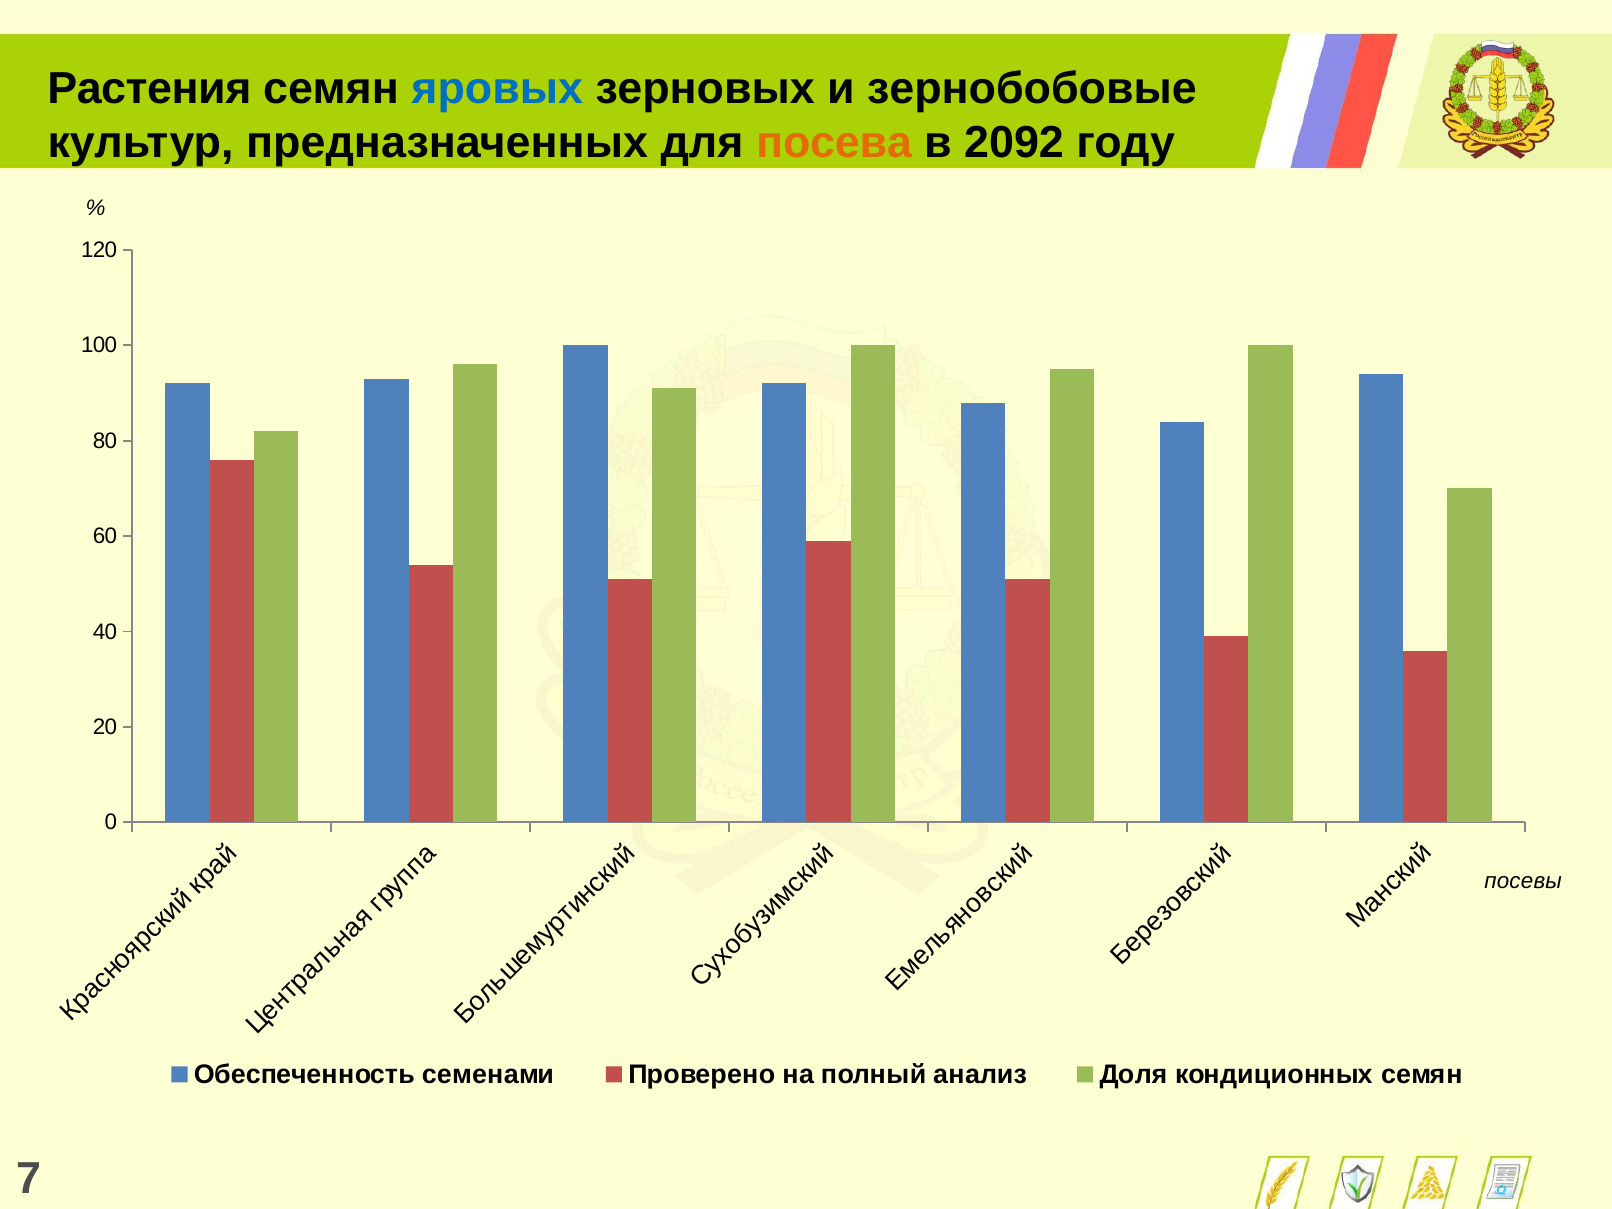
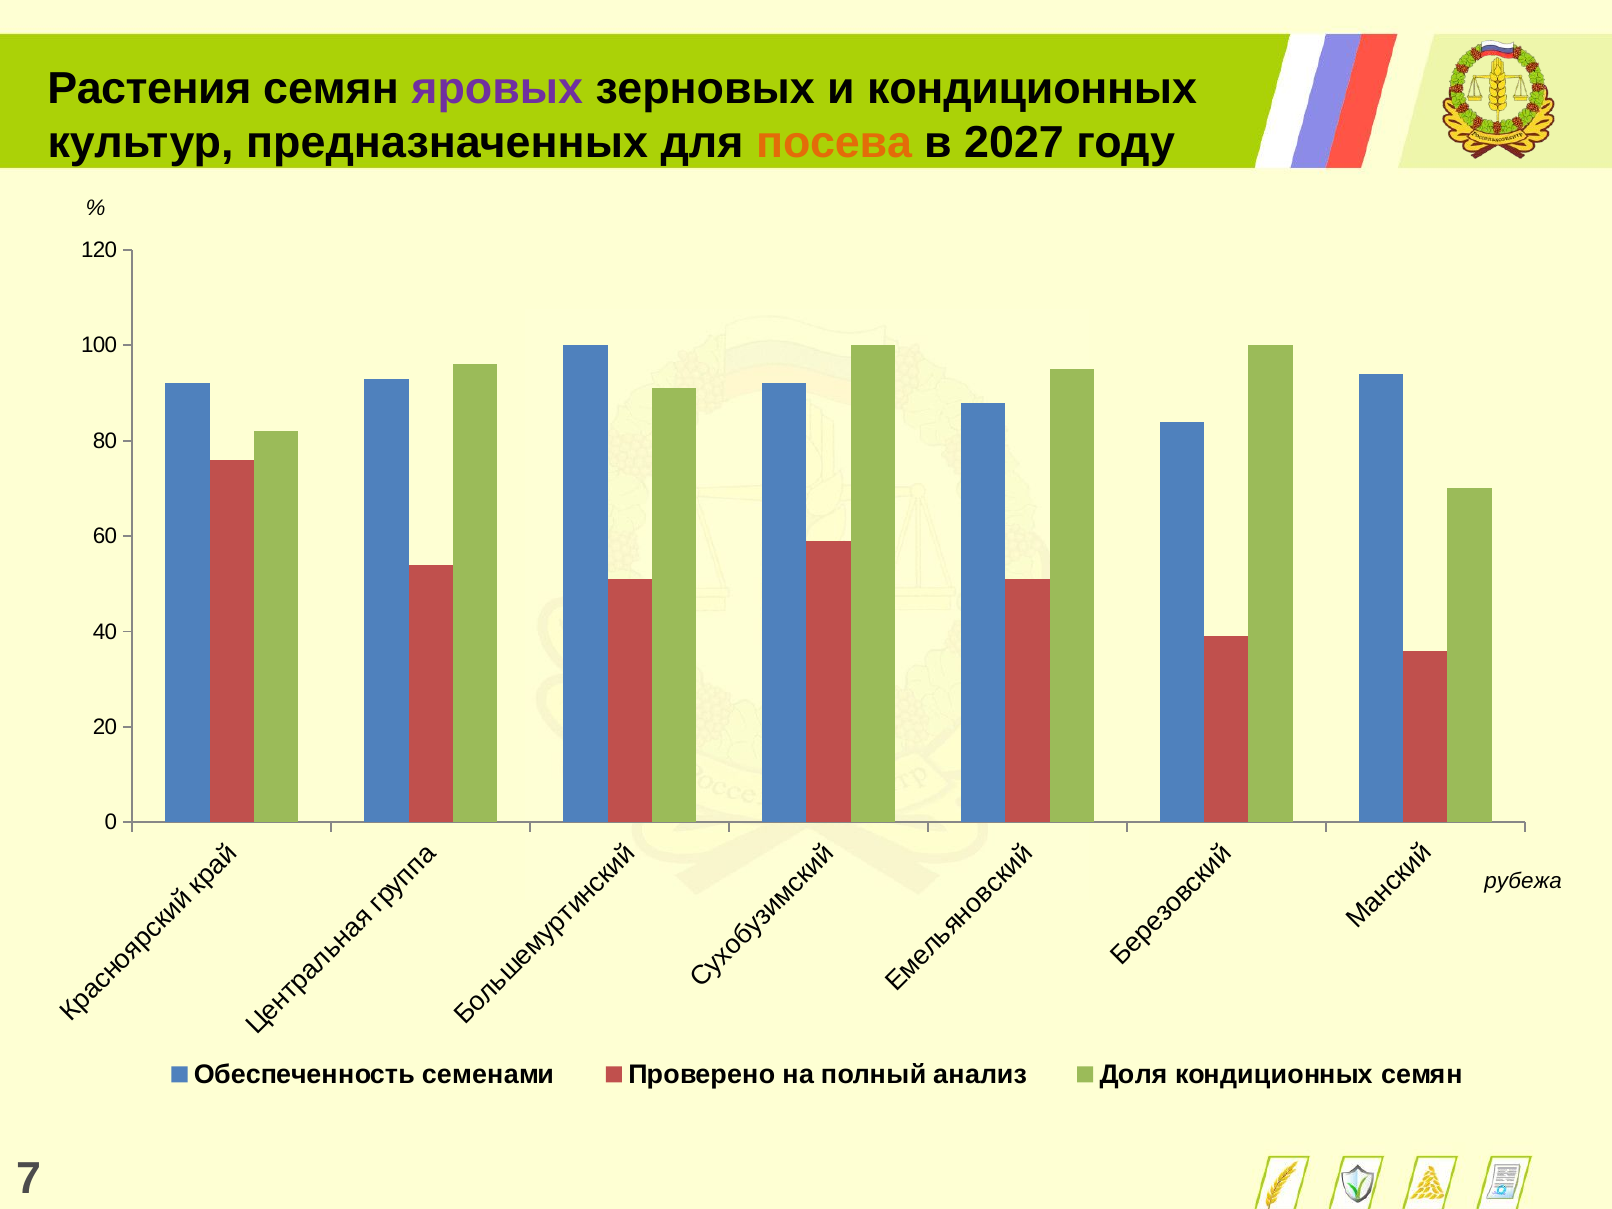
яровых colour: blue -> purple (497, 89)
и зернобобовые: зернобобовые -> кондиционных (1032, 89)
2092: 2092 -> 2027 (1014, 142)
посевы: посевы -> рубежа (1523, 881)
